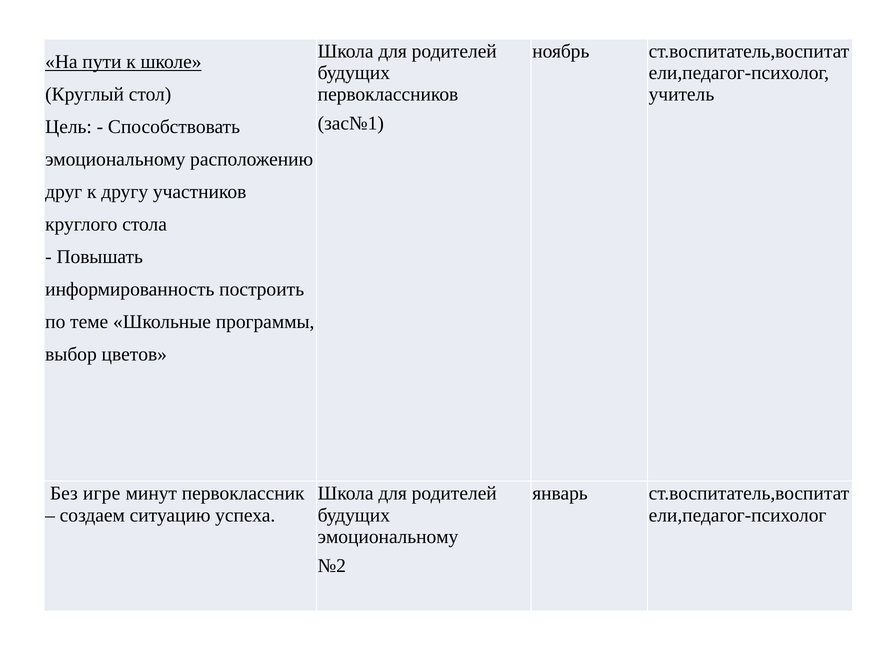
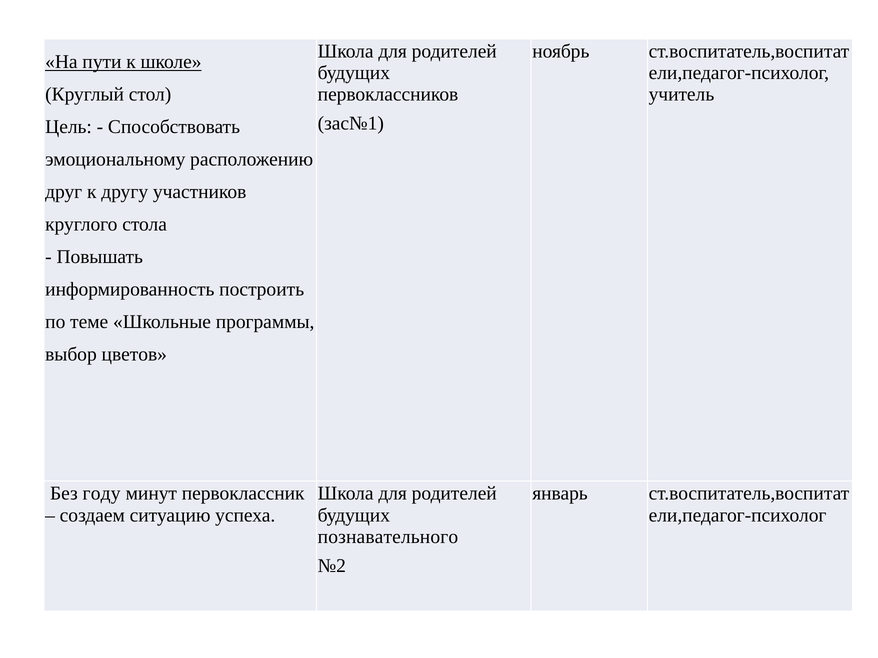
игре: игре -> году (102, 494)
эмоциональному: эмоциональному -> познавательного (388, 537)
